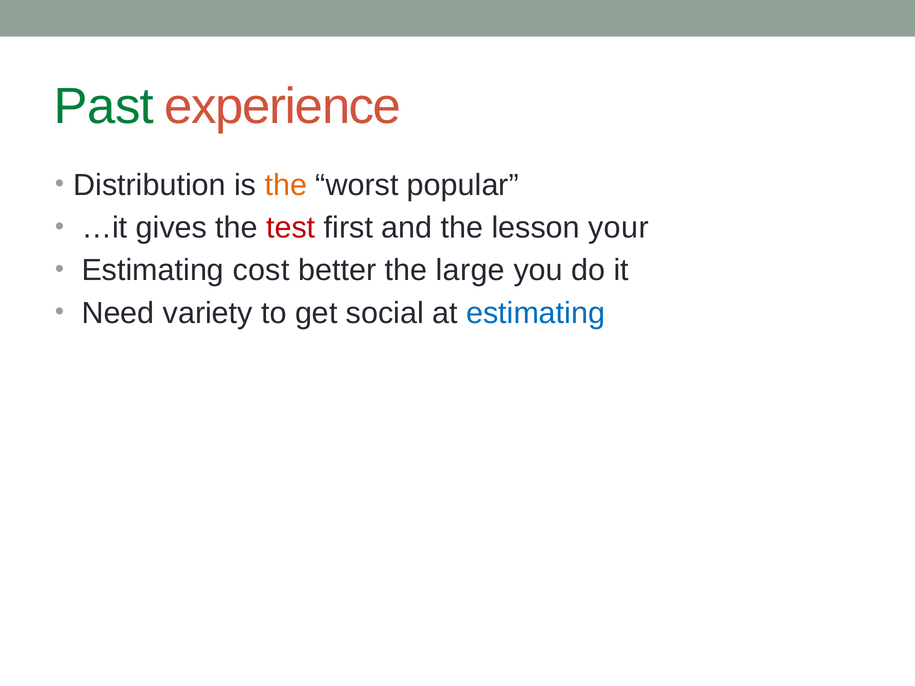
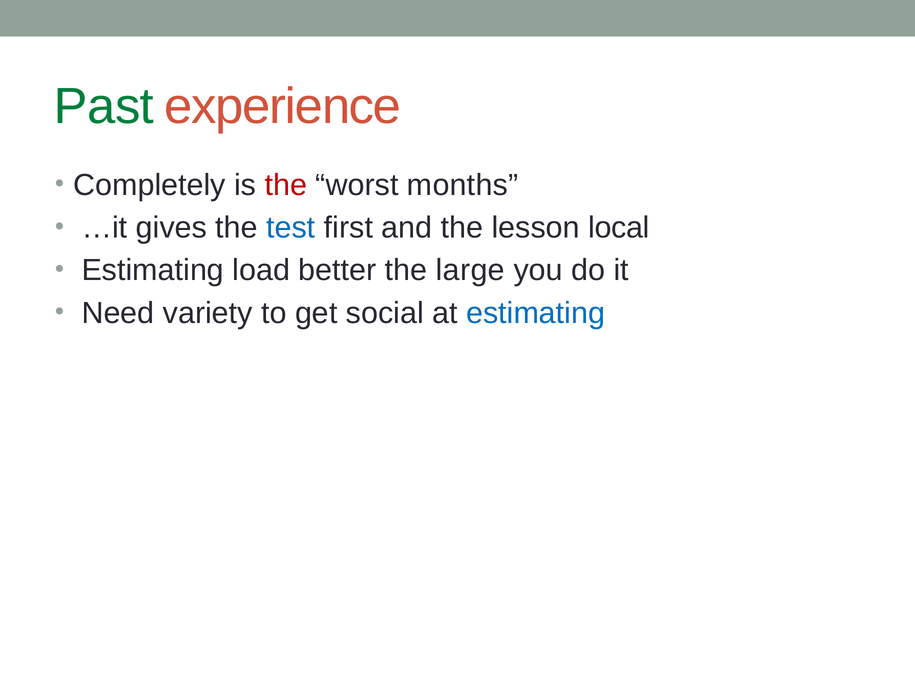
Distribution: Distribution -> Completely (149, 185)
the colour: orange -> red (286, 185)
popular: popular -> months (463, 185)
test colour: red -> blue (291, 228)
your: your -> local (619, 228)
cost: cost -> load (261, 271)
